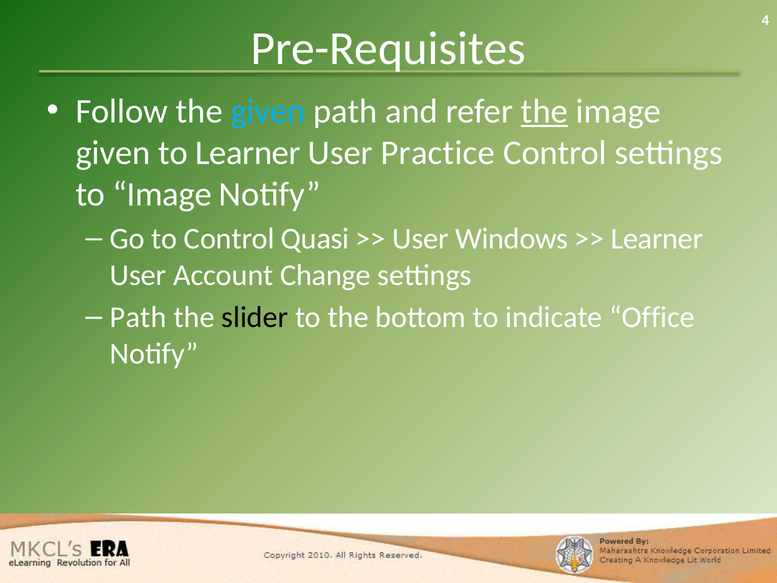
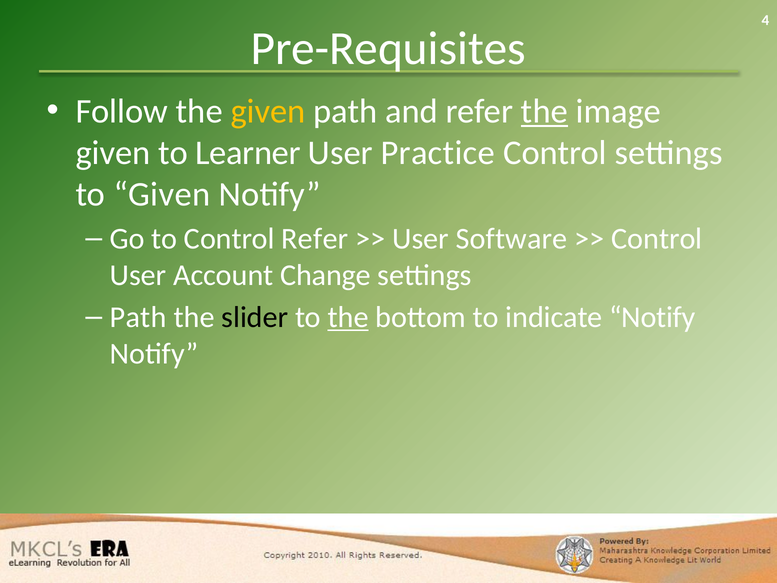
given colour: light blue -> yellow (268, 111)
to Image: Image -> Given (162, 194)
Control Quasi: Quasi -> Refer (315, 239)
Windows: Windows -> Software (512, 239)
Learner: Learner -> Control (657, 239)
the underline: none -> present (348, 317)
indicate Office: Office -> Notify (652, 317)
